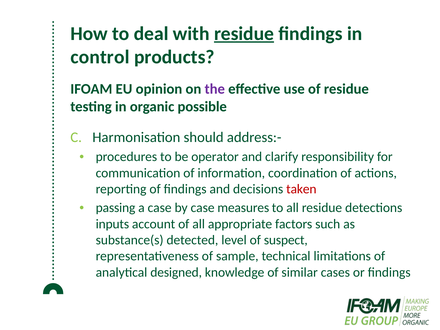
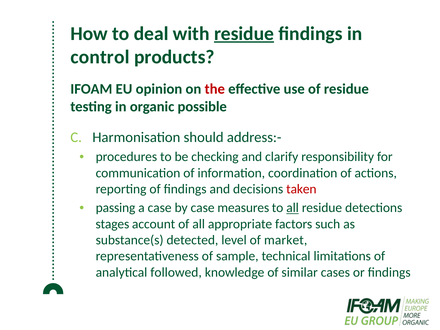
the colour: purple -> red (215, 89)
operator: operator -> checking (215, 157)
all underline: none -> present (293, 208)
inputs: inputs -> stages (112, 224)
suspect: suspect -> market (286, 240)
designed: designed -> followed (176, 272)
